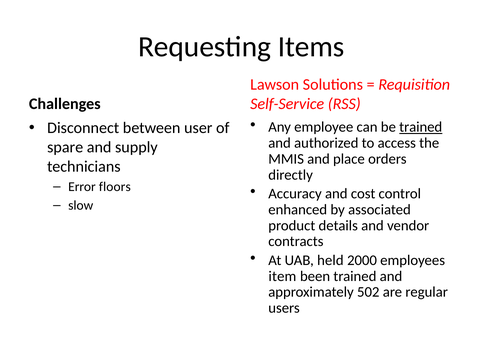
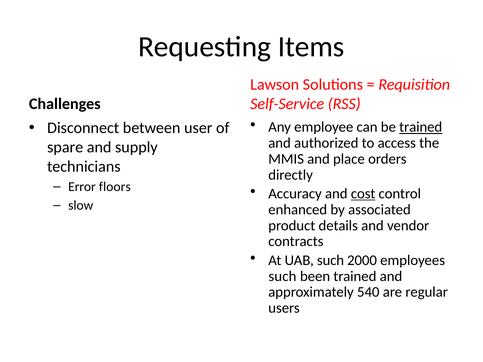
cost underline: none -> present (363, 194)
UAB held: held -> such (331, 260)
item: item -> such (282, 276)
502: 502 -> 540 (368, 292)
